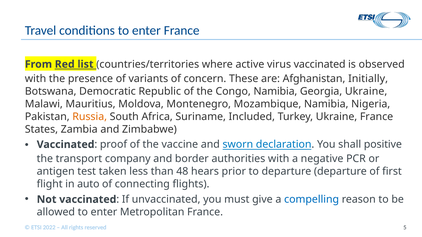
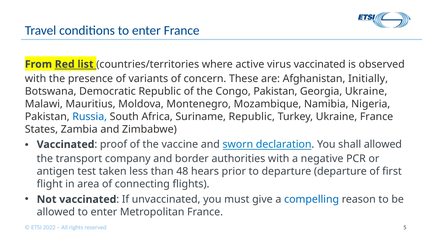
Congo Namibia: Namibia -> Pakistan (275, 91)
Russia colour: orange -> blue (90, 117)
Suriname Included: Included -> Republic (252, 117)
shall positive: positive -> allowed (383, 145)
auto: auto -> area (88, 184)
